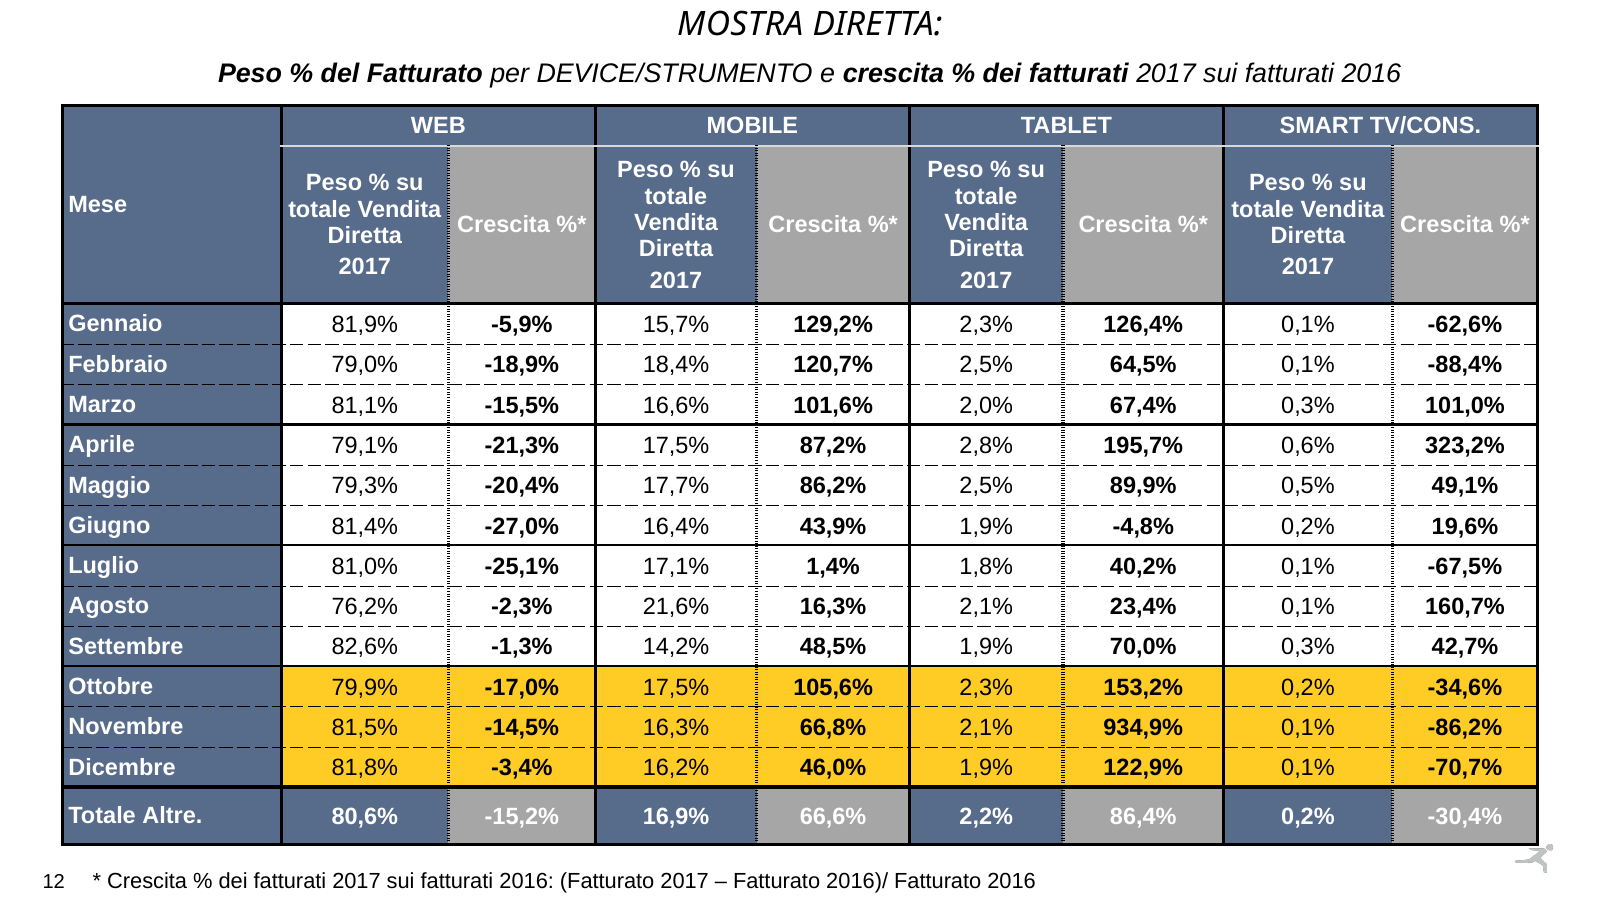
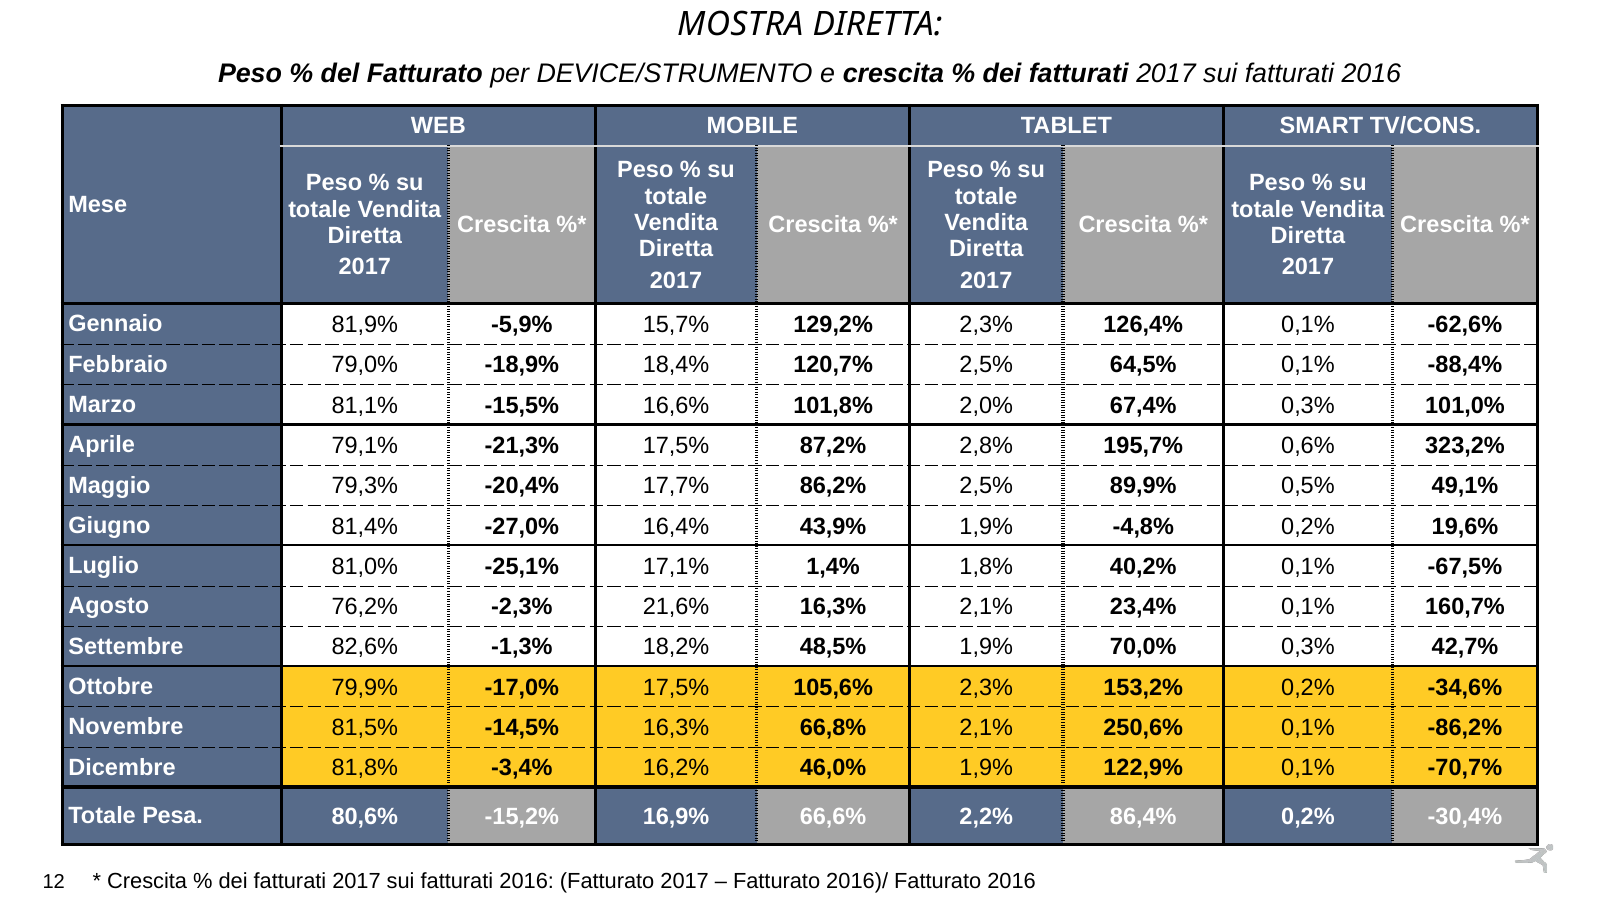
101,6%: 101,6% -> 101,8% (833, 405)
14,2%: 14,2% -> 18,2% (676, 647)
934,9%: 934,9% -> 250,6% (1143, 727)
Altre: Altre -> Pesa (173, 816)
